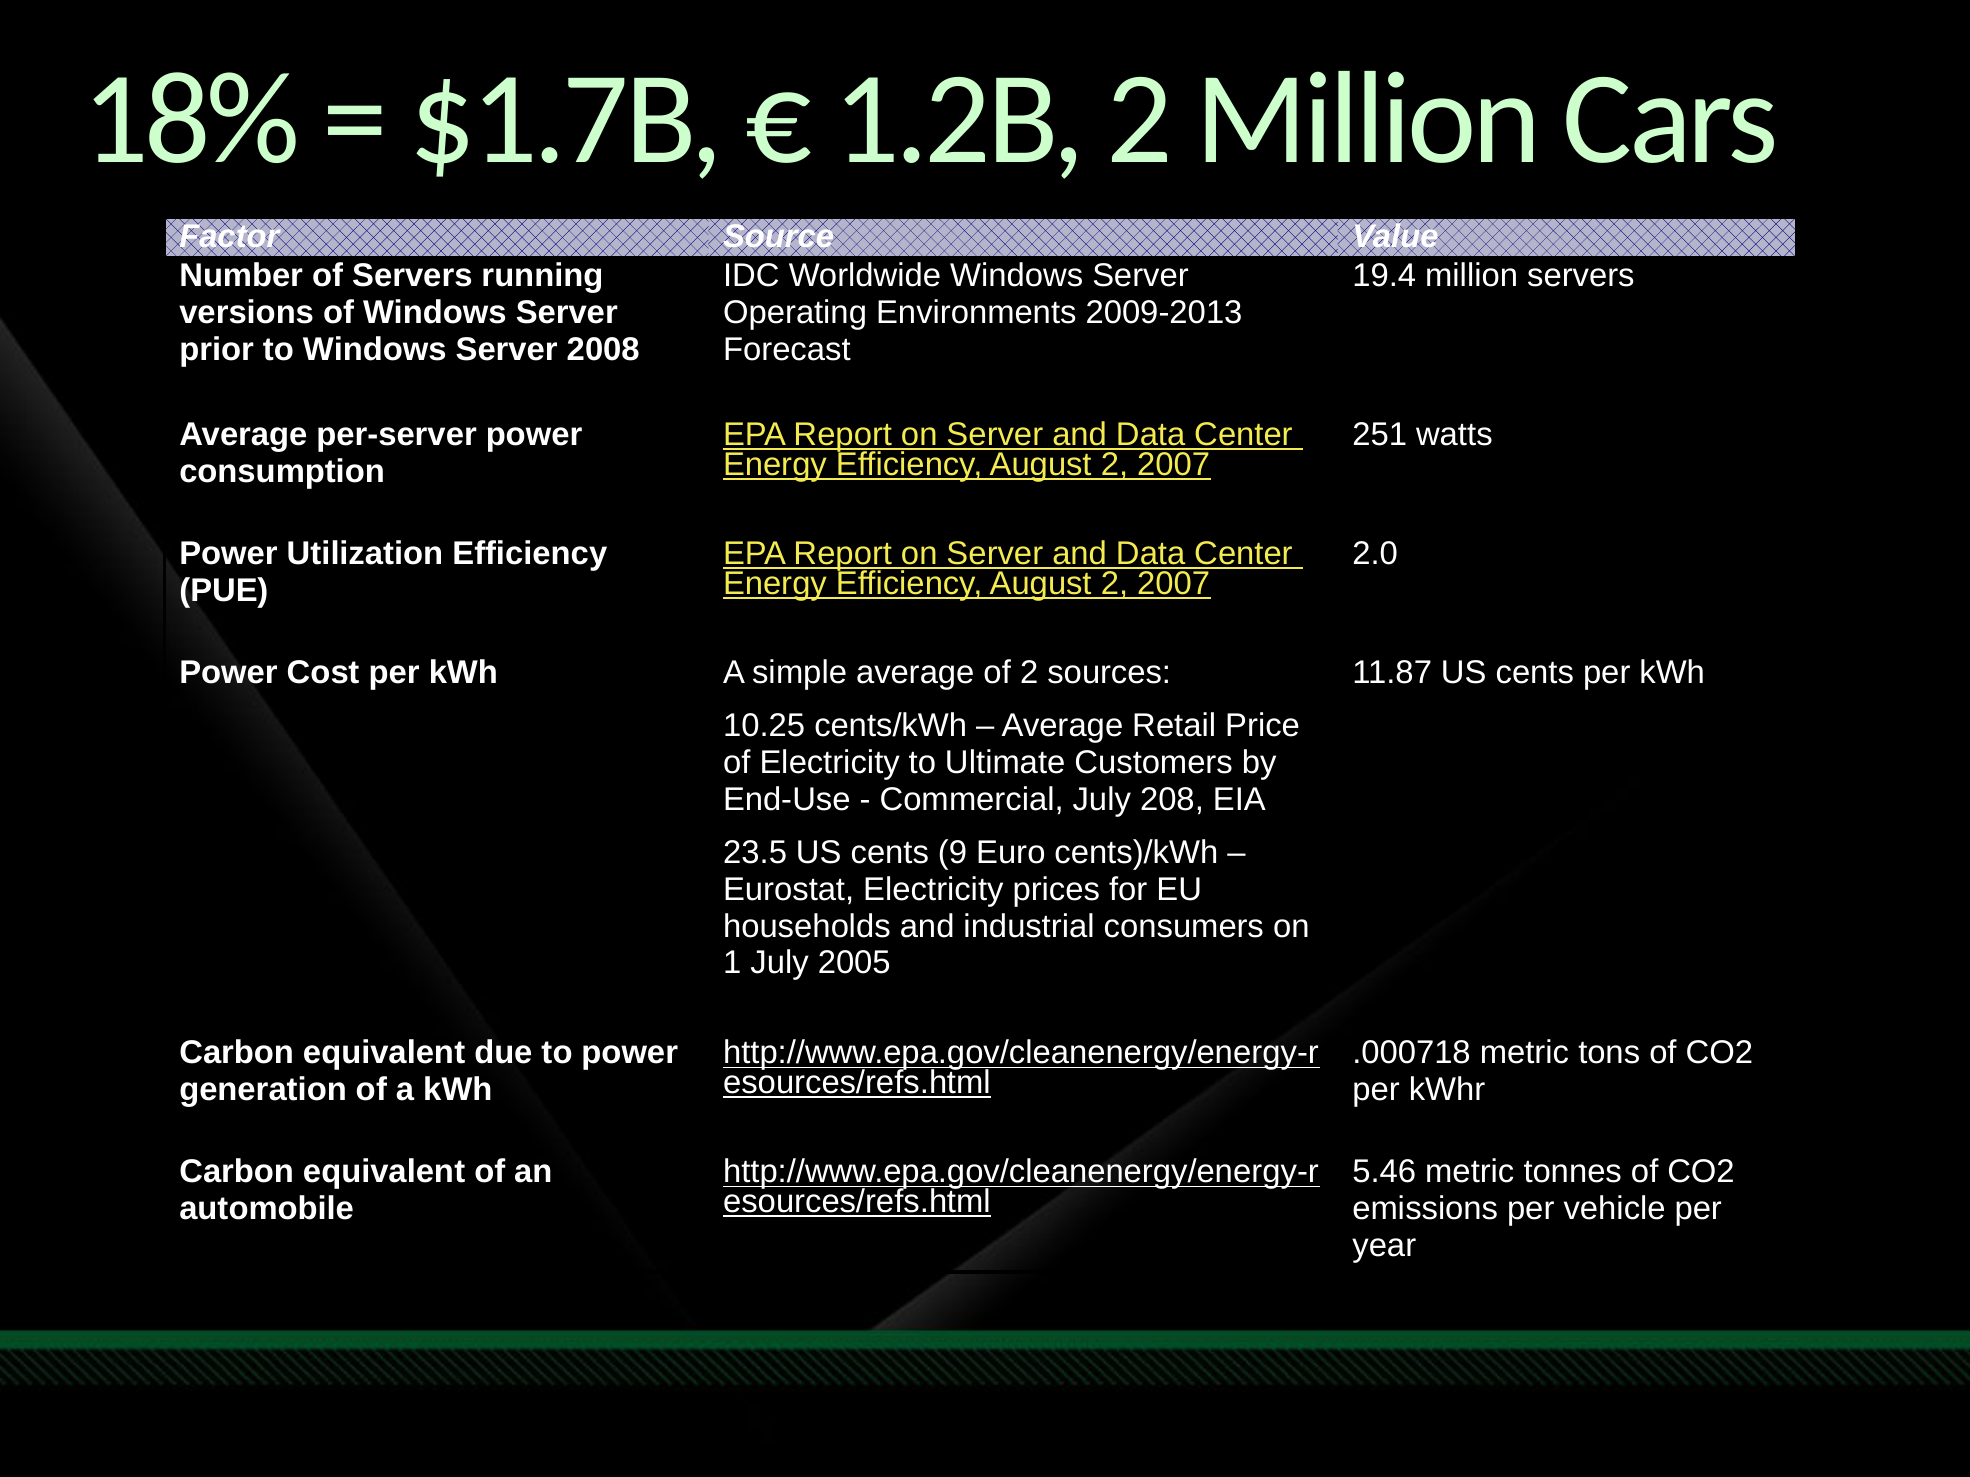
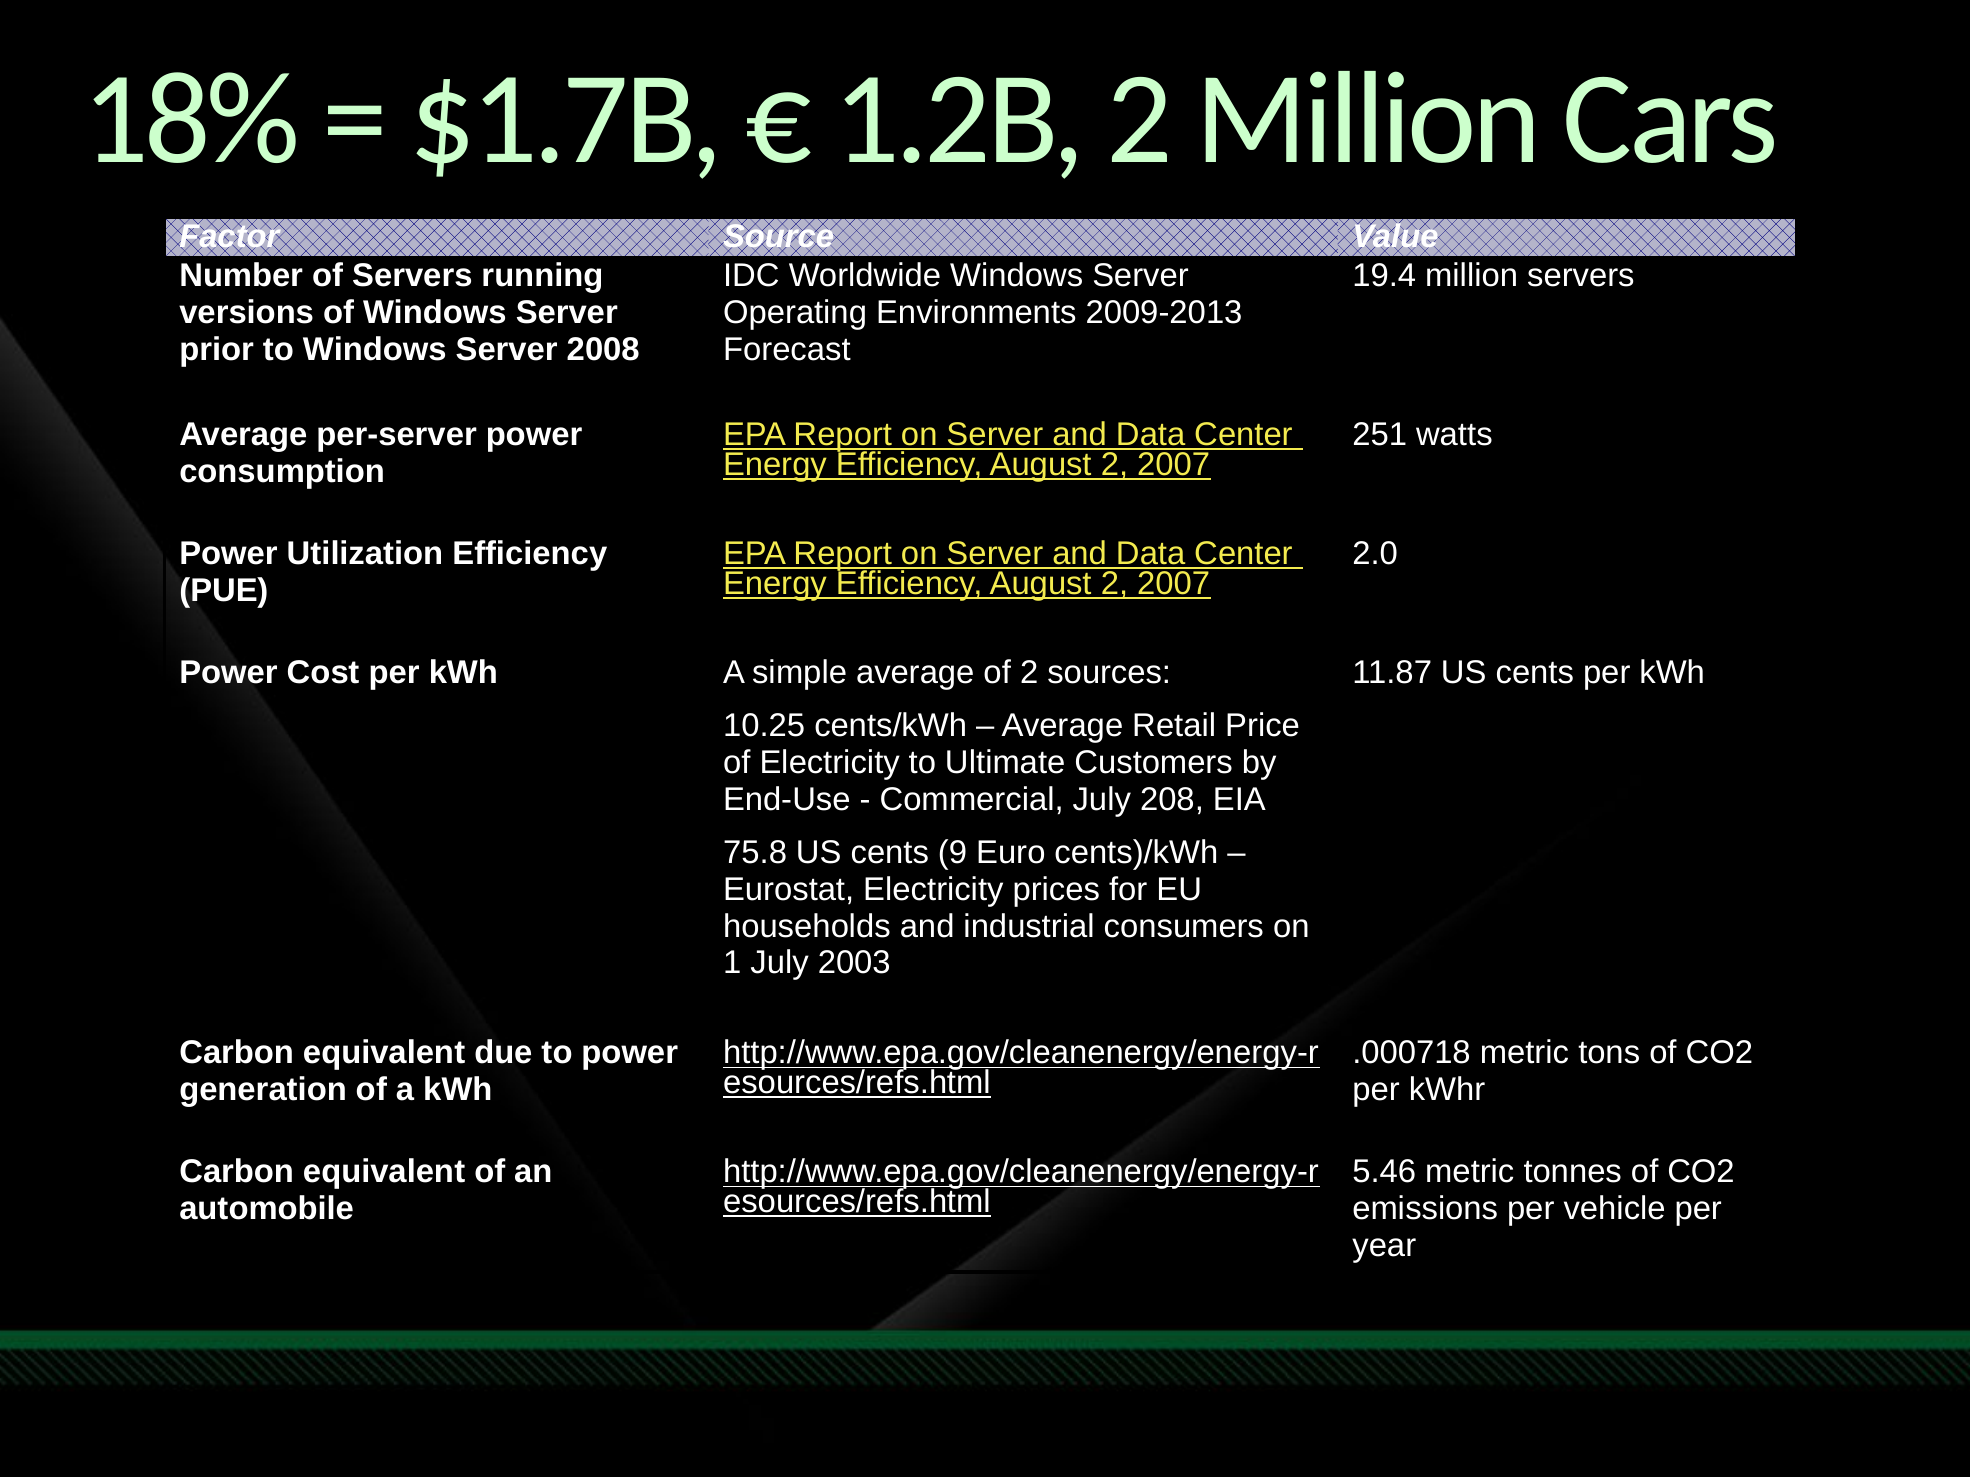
23.5: 23.5 -> 75.8 (755, 853)
2005: 2005 -> 2003 (854, 963)
